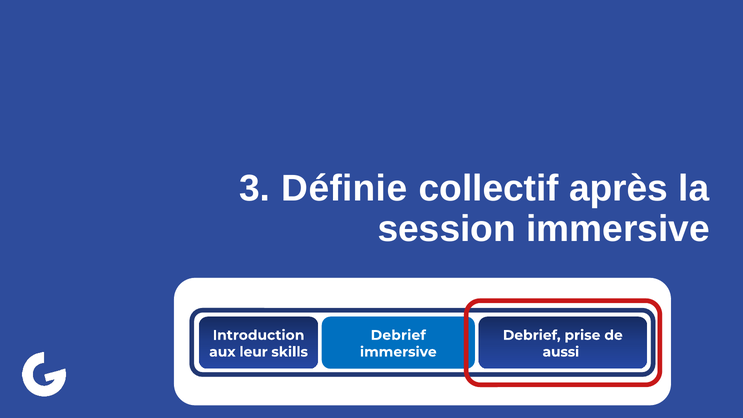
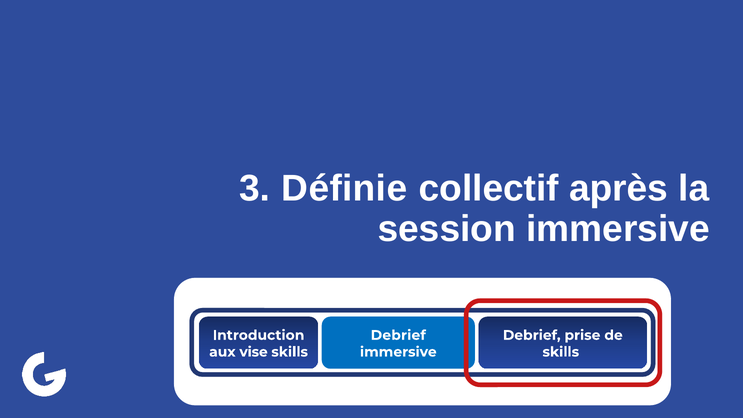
leur: leur -> vise (254, 352)
aussi: aussi -> skills (561, 352)
